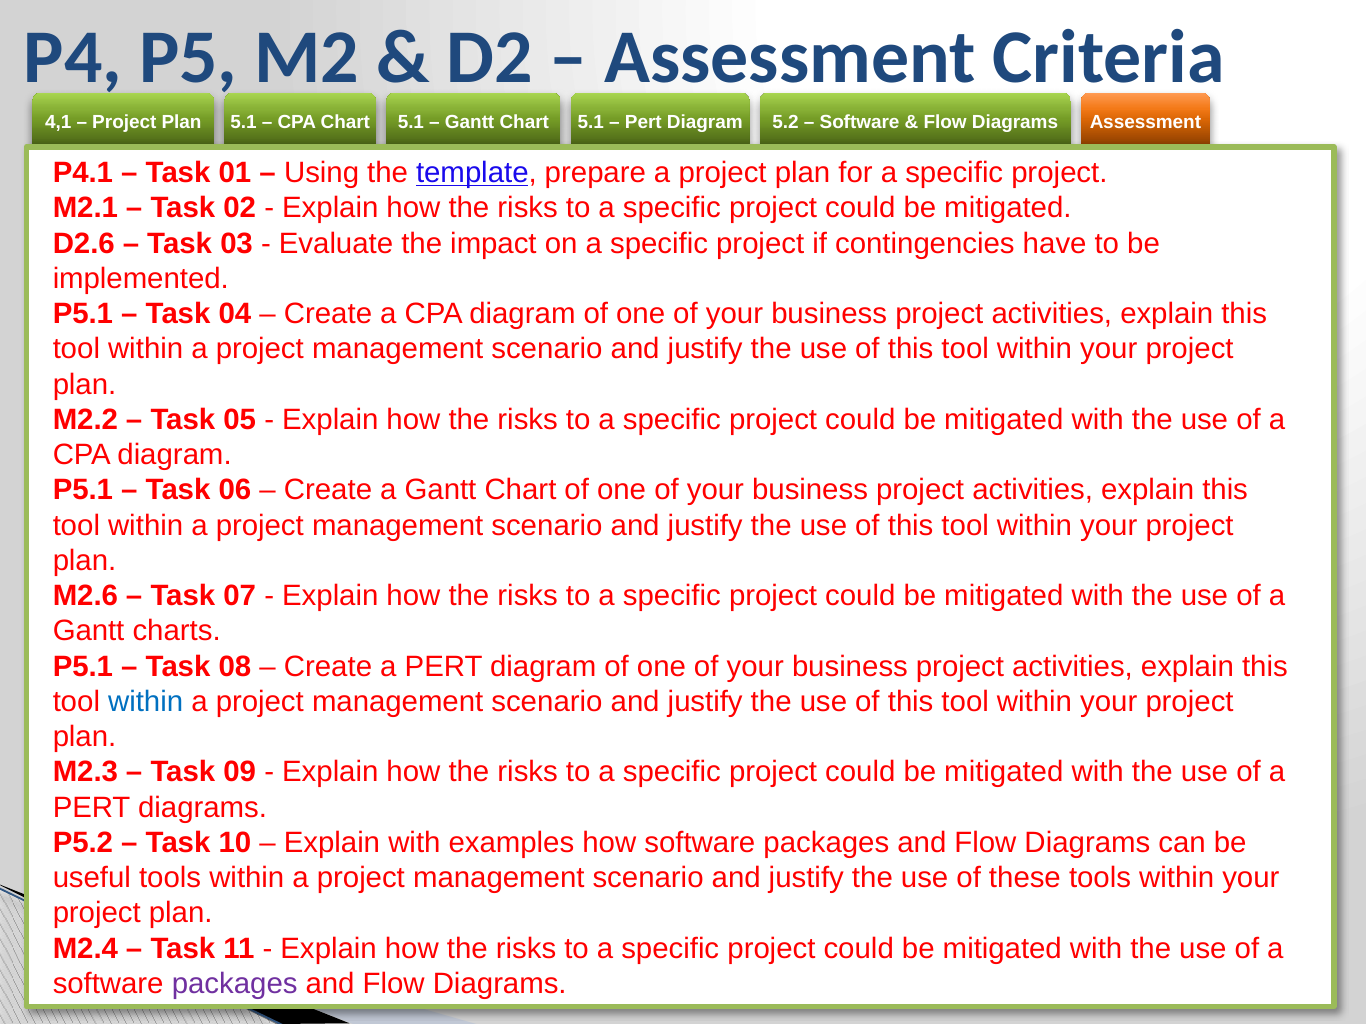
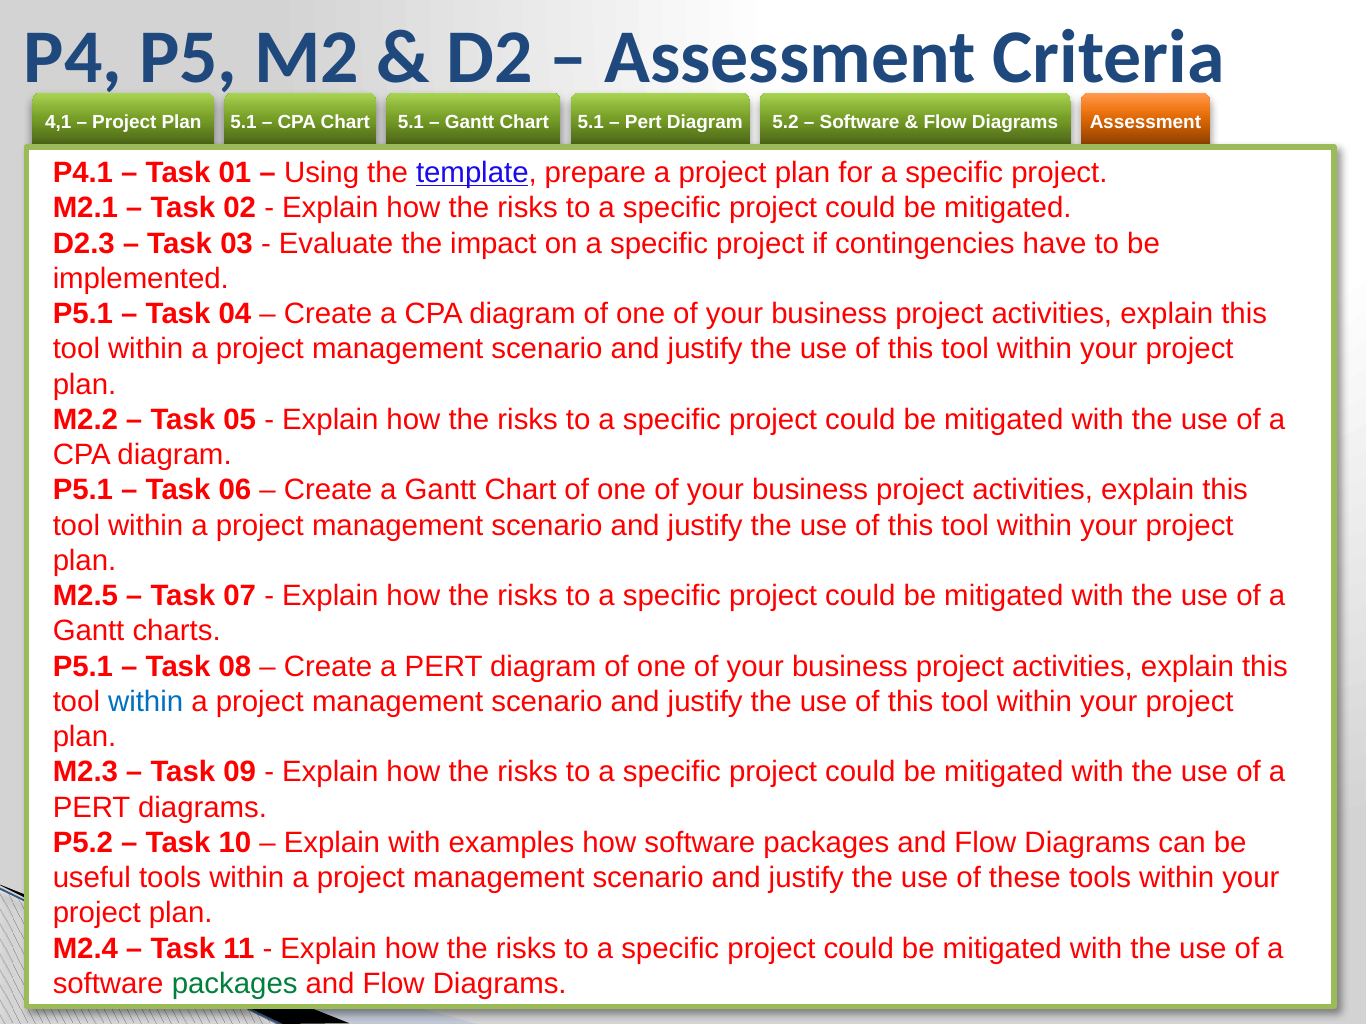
D2.6: D2.6 -> D2.3 (84, 243)
M2.6: M2.6 -> M2.5 (85, 596)
packages colour: purple -> green (235, 984)
